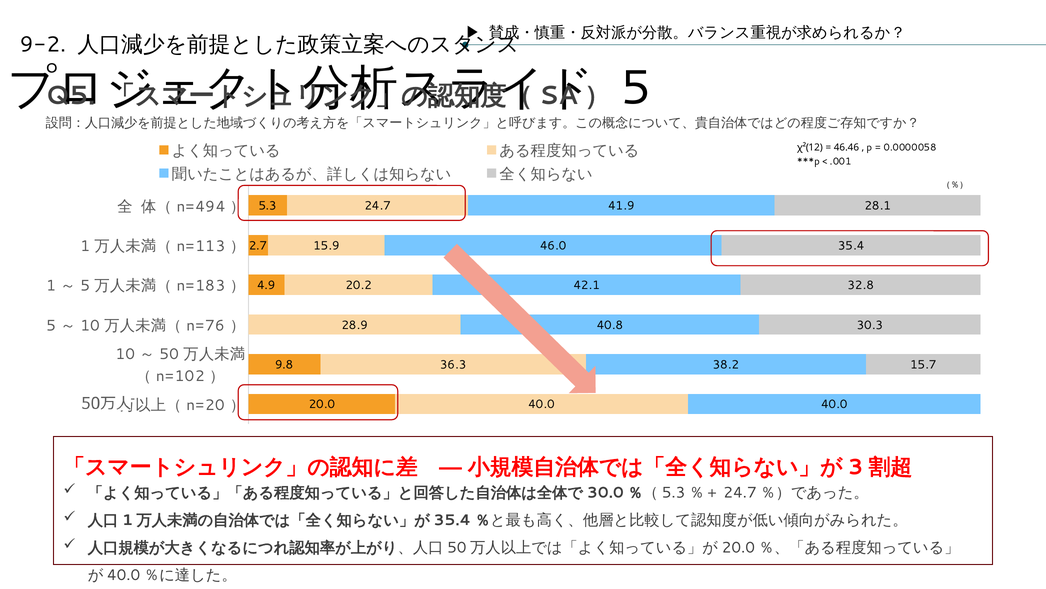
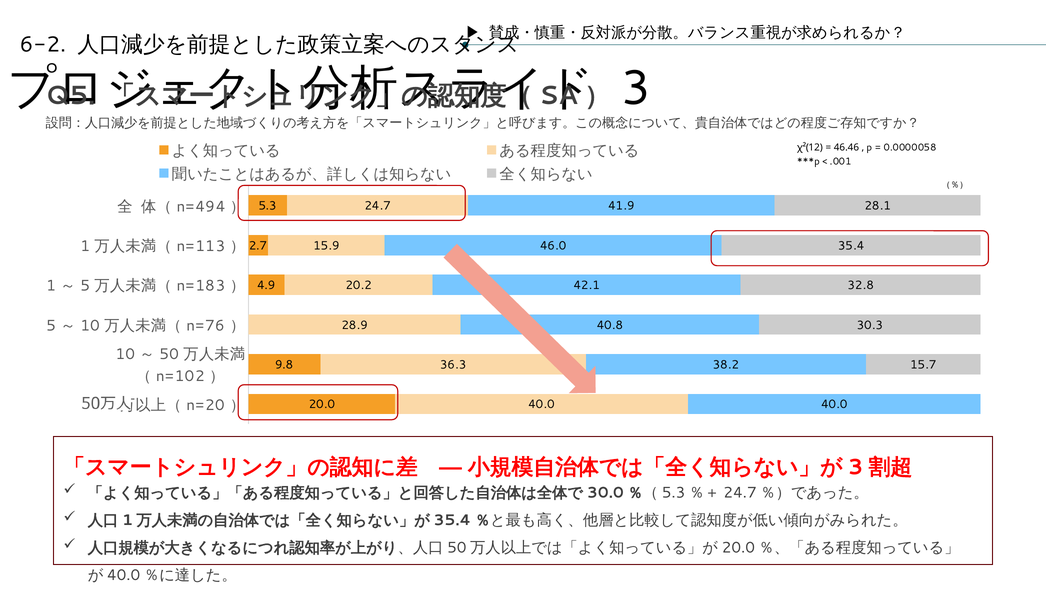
9-2: 9-2 -> 6-2 (43, 45)
5: 5 -> 3 (636, 88)
